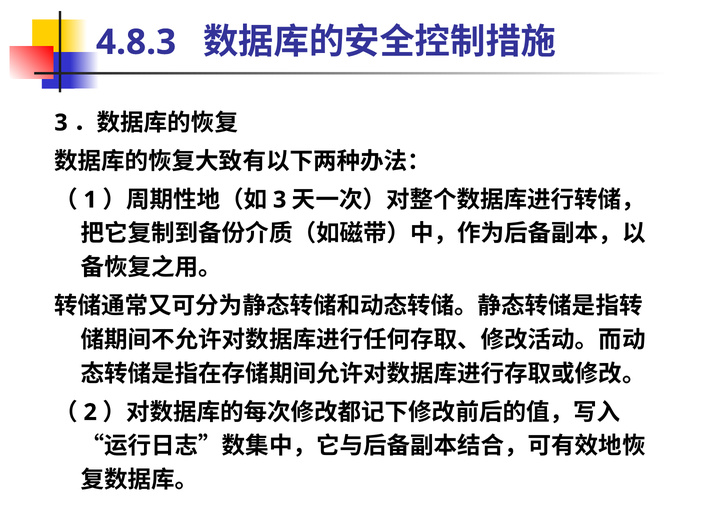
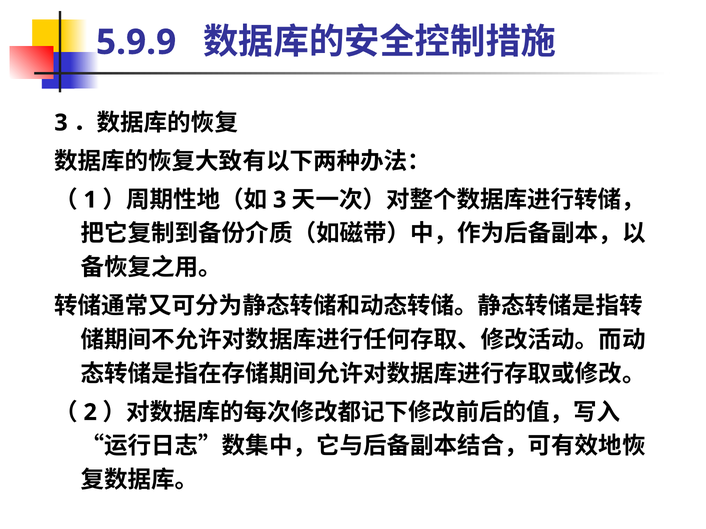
4.8.3: 4.8.3 -> 5.9.9 (136, 42)
